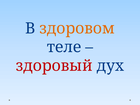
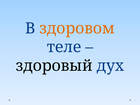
здоровый colour: red -> black (54, 66)
